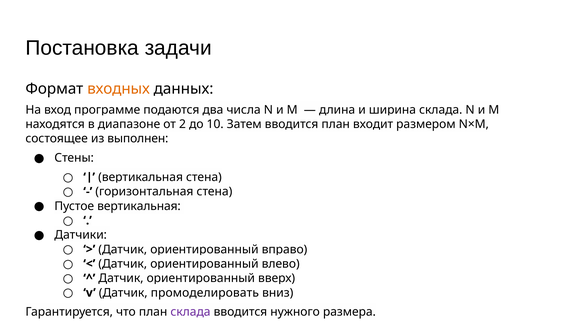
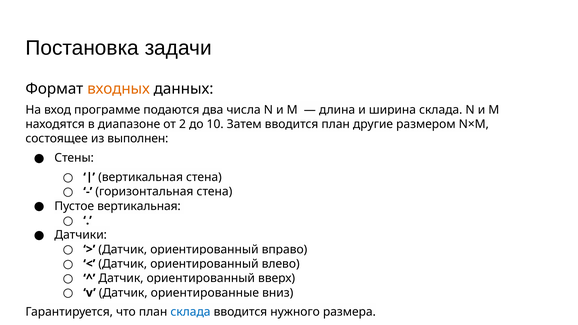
входит: входит -> другие (373, 124)
промоделировать: промоделировать -> ориентированные (205, 293)
склада colour: purple -> blue (190, 312)
